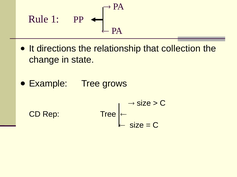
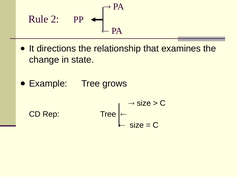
1: 1 -> 2 (55, 19)
collection: collection -> examines (181, 49)
